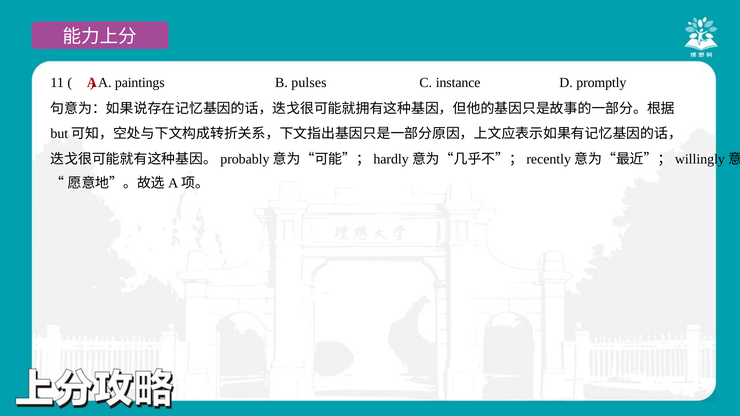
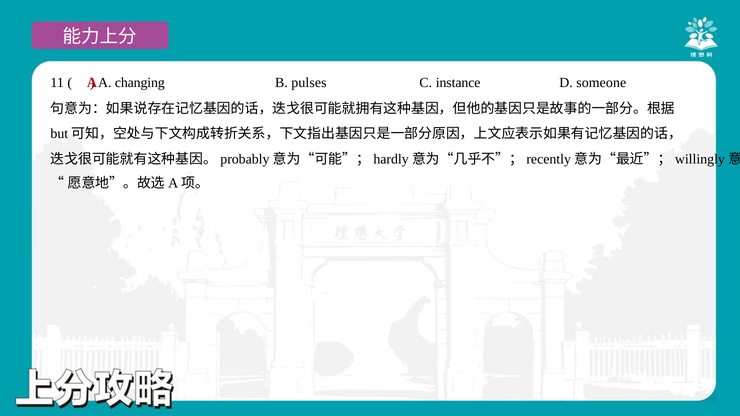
paintings: paintings -> changing (140, 83)
promptly: promptly -> someone (601, 83)
